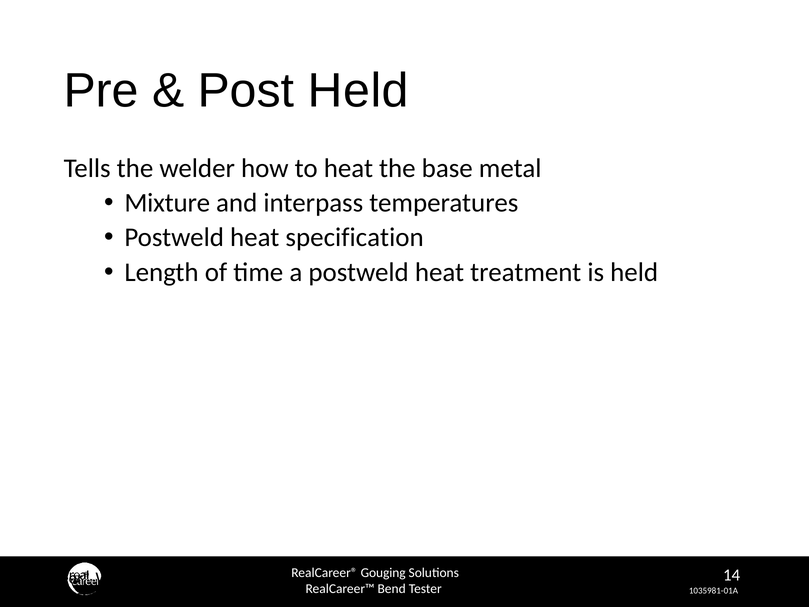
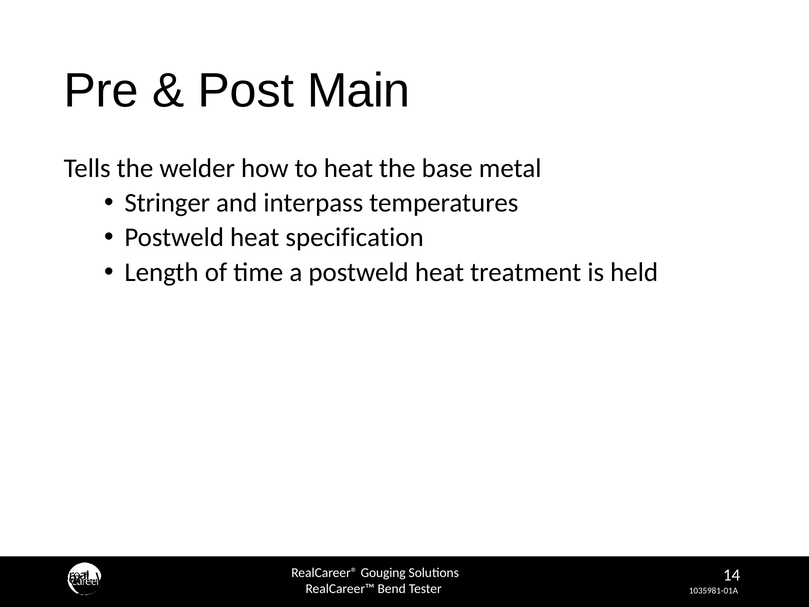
Post Held: Held -> Main (359, 91)
Mixture: Mixture -> Stringer (167, 203)
